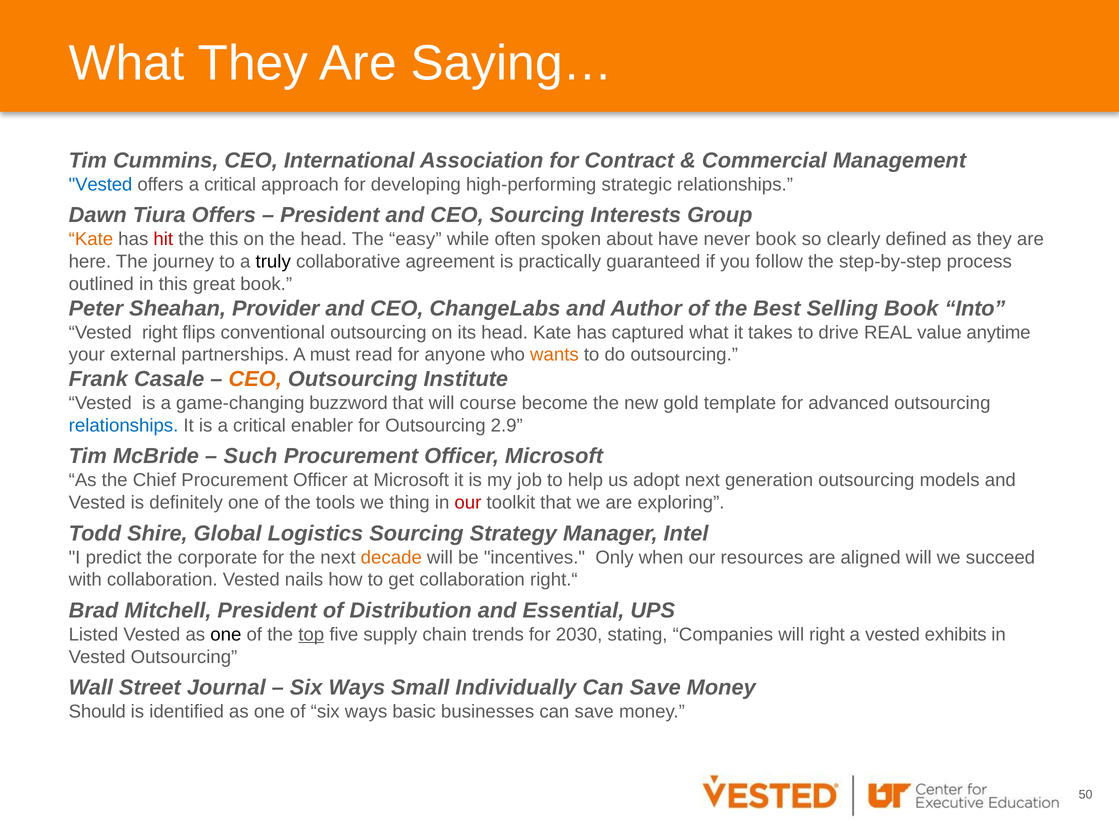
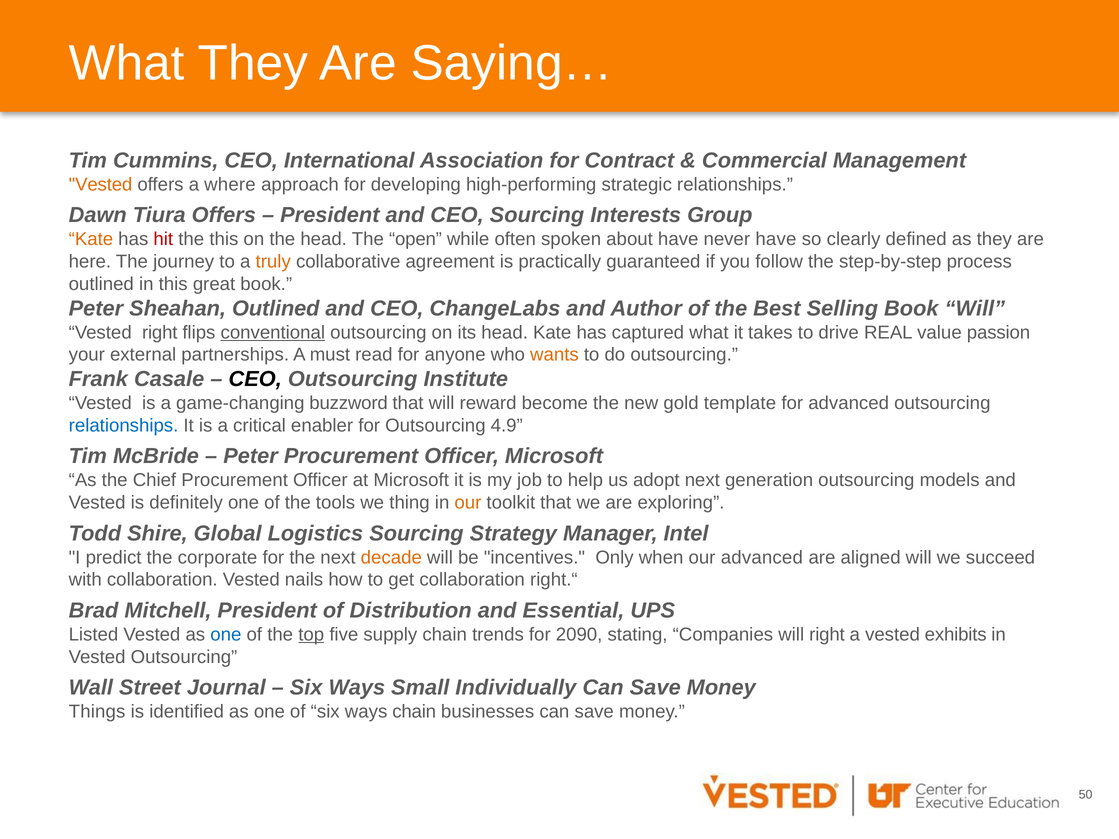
Vested colour: blue -> orange (101, 185)
offers a critical: critical -> where (230, 185)
easy: easy -> open (415, 239)
never book: book -> have (776, 239)
truly colour: black -> orange (273, 262)
Sheahan Provider: Provider -> Outlined (276, 308)
Book Into: Into -> Will (975, 308)
conventional underline: none -> present (273, 333)
anytime: anytime -> passion (998, 333)
CEO colour: orange -> black (255, 379)
course: course -> reward (488, 403)
2.9: 2.9 -> 4.9 (507, 426)
Such: Such -> Peter (251, 456)
our colour: red -> orange (468, 503)
our resources: resources -> advanced (762, 558)
one colour: black -> blue (226, 635)
2030: 2030 -> 2090 (579, 635)
Should: Should -> Things (97, 712)
ways basic: basic -> chain (414, 712)
